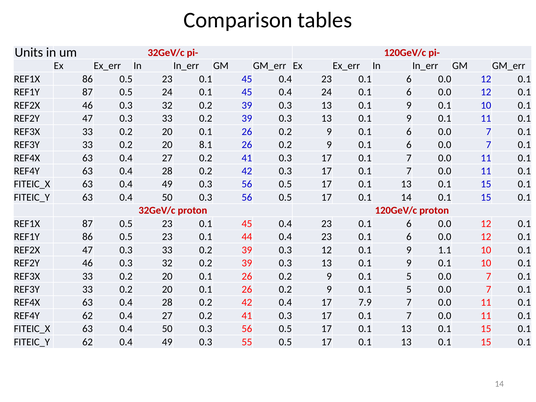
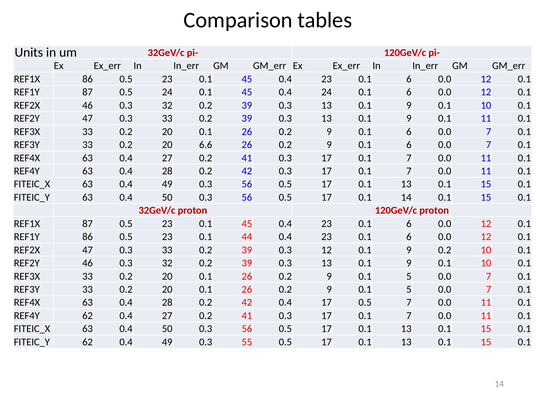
8.1: 8.1 -> 6.6 (206, 145)
9 1.1: 1.1 -> 0.2 (445, 250)
17 7.9: 7.9 -> 0.5 (365, 303)
